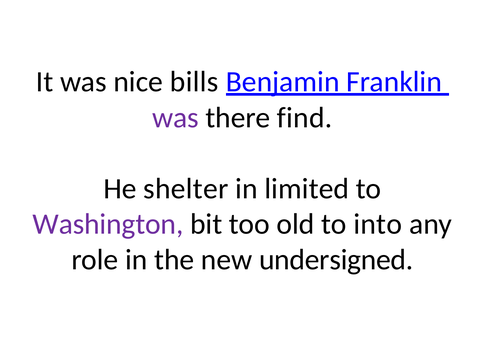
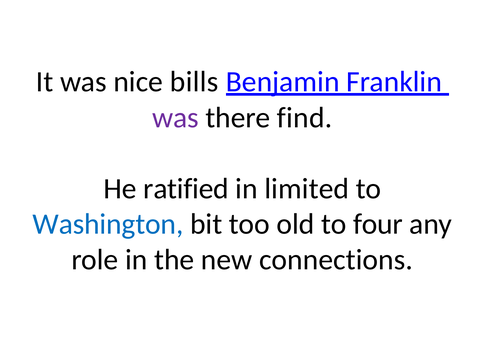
shelter: shelter -> ratified (186, 189)
Washington colour: purple -> blue (108, 225)
into: into -> four (378, 225)
undersigned: undersigned -> connections (336, 260)
